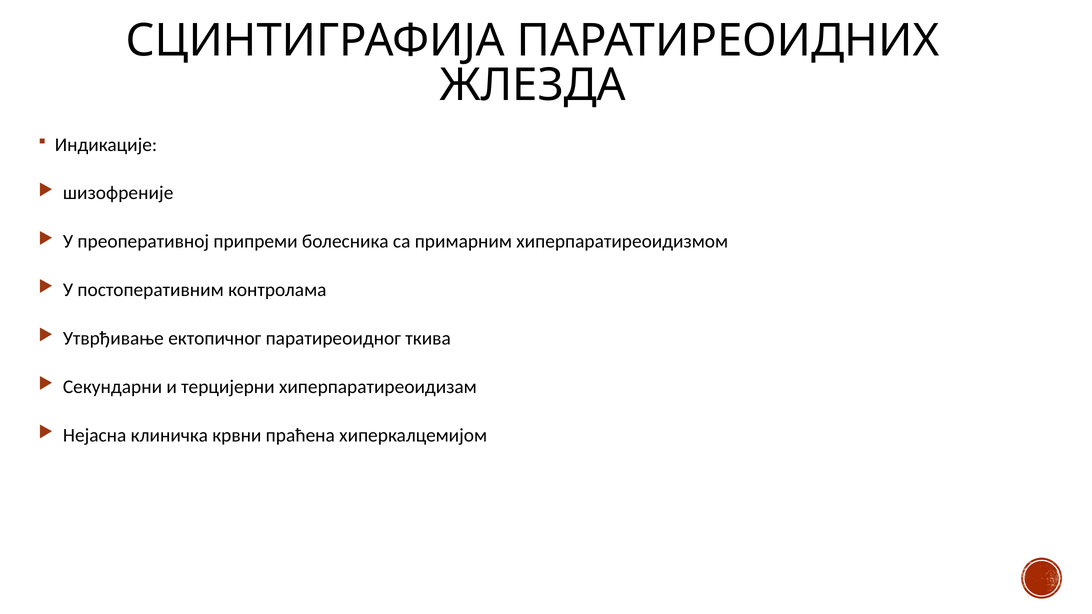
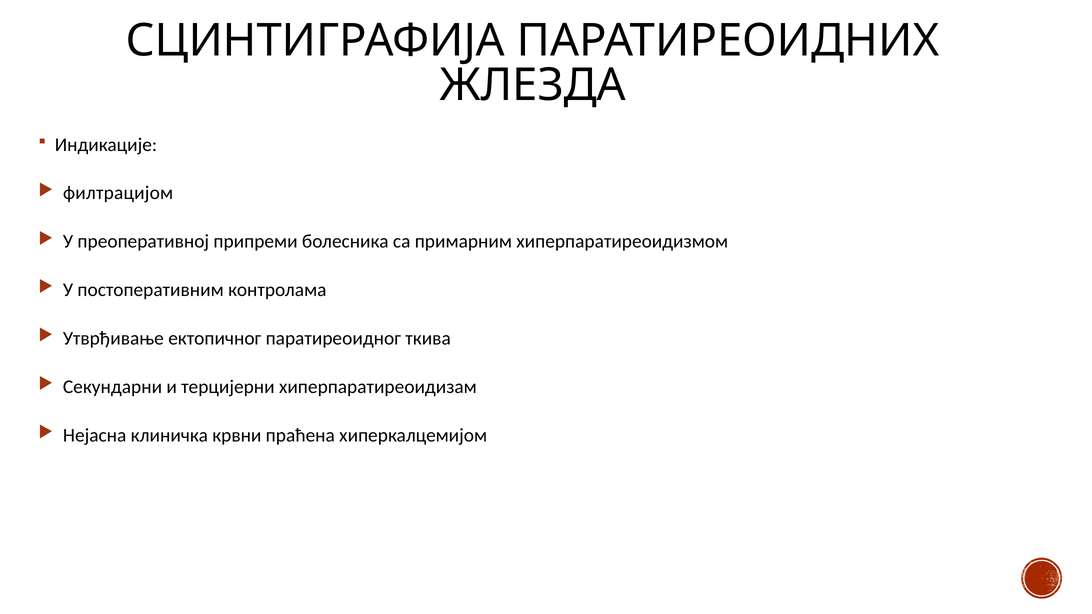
шизофреније: шизофреније -> филтрацијом (118, 193)
